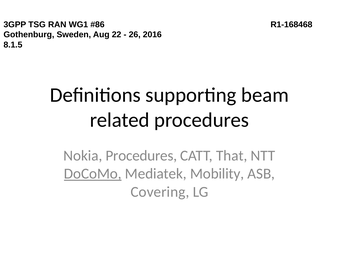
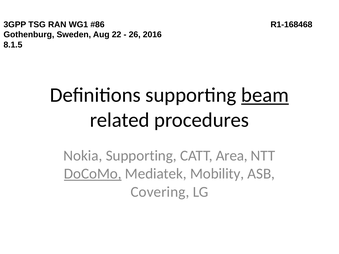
beam underline: none -> present (265, 95)
Nokia Procedures: Procedures -> Supporting (141, 156)
That: That -> Area (232, 156)
